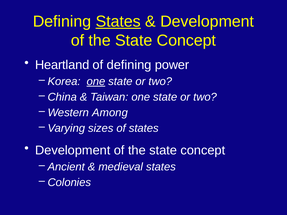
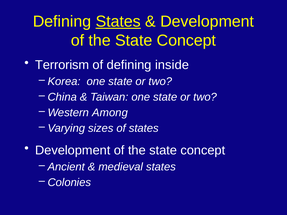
Heartland: Heartland -> Terrorism (62, 65)
power: power -> inside (172, 65)
one underline: present -> none (96, 81)
